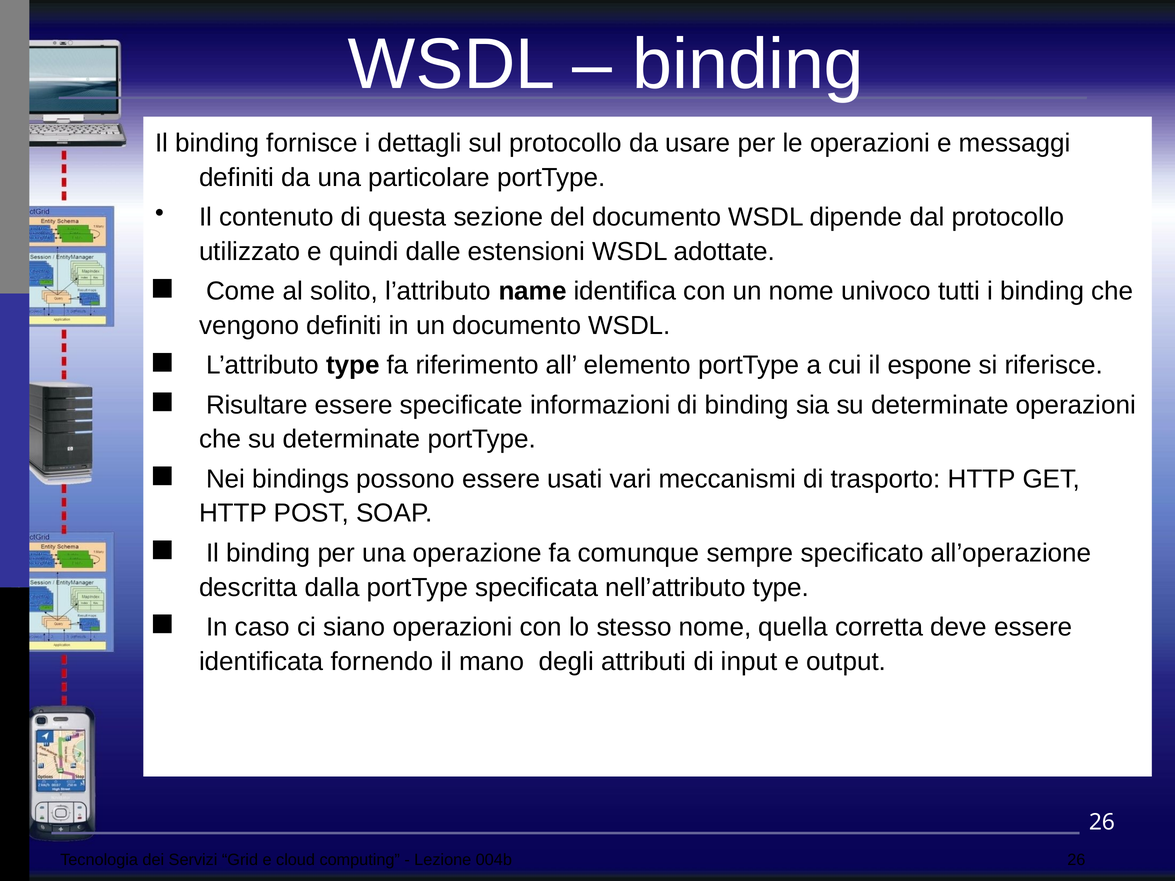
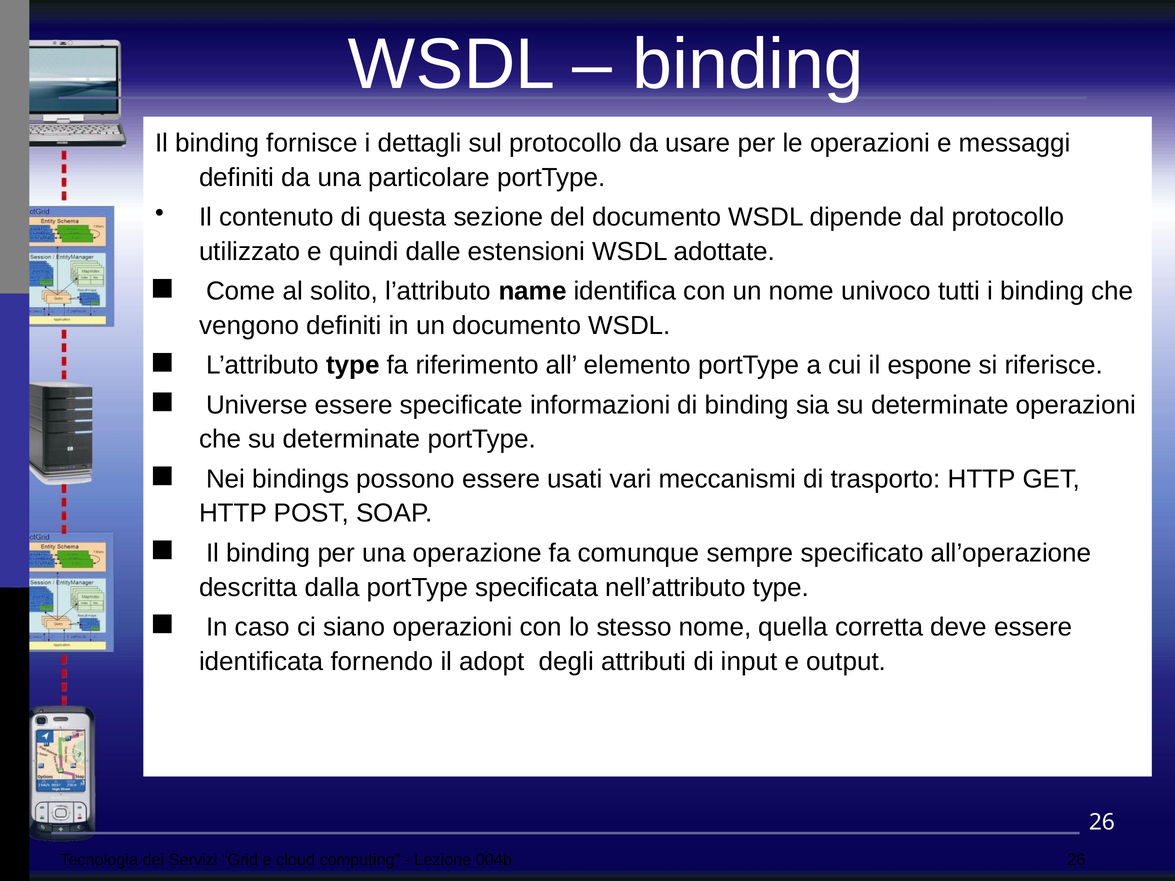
Risultare: Risultare -> Universe (257, 405)
mano: mano -> adopt (492, 662)
